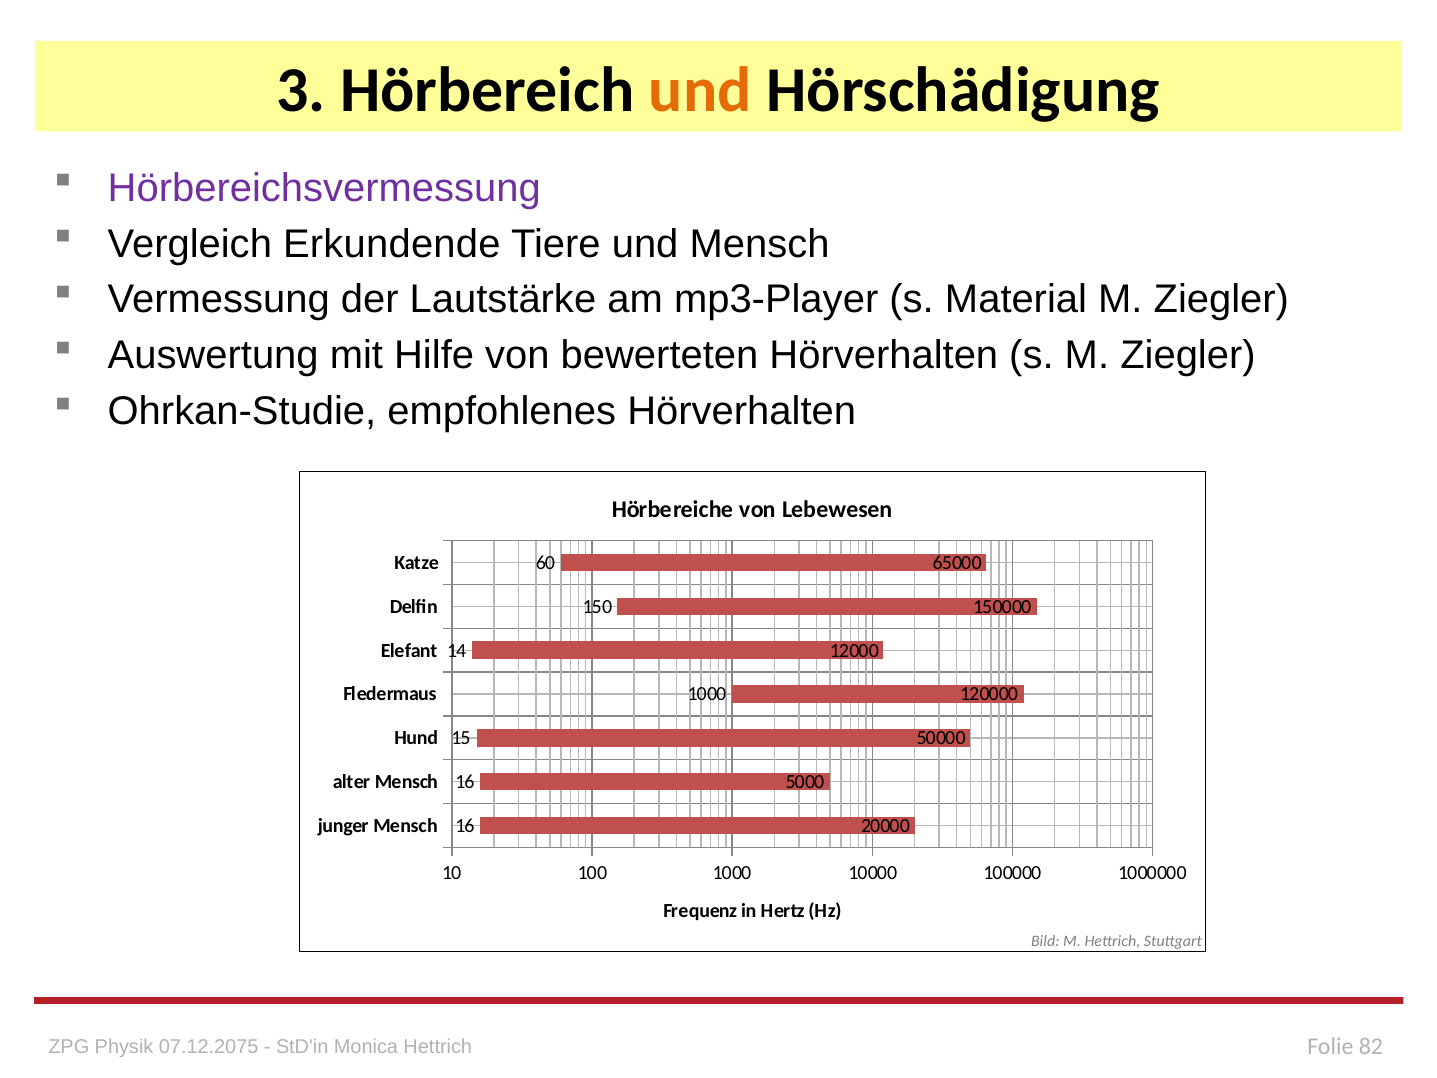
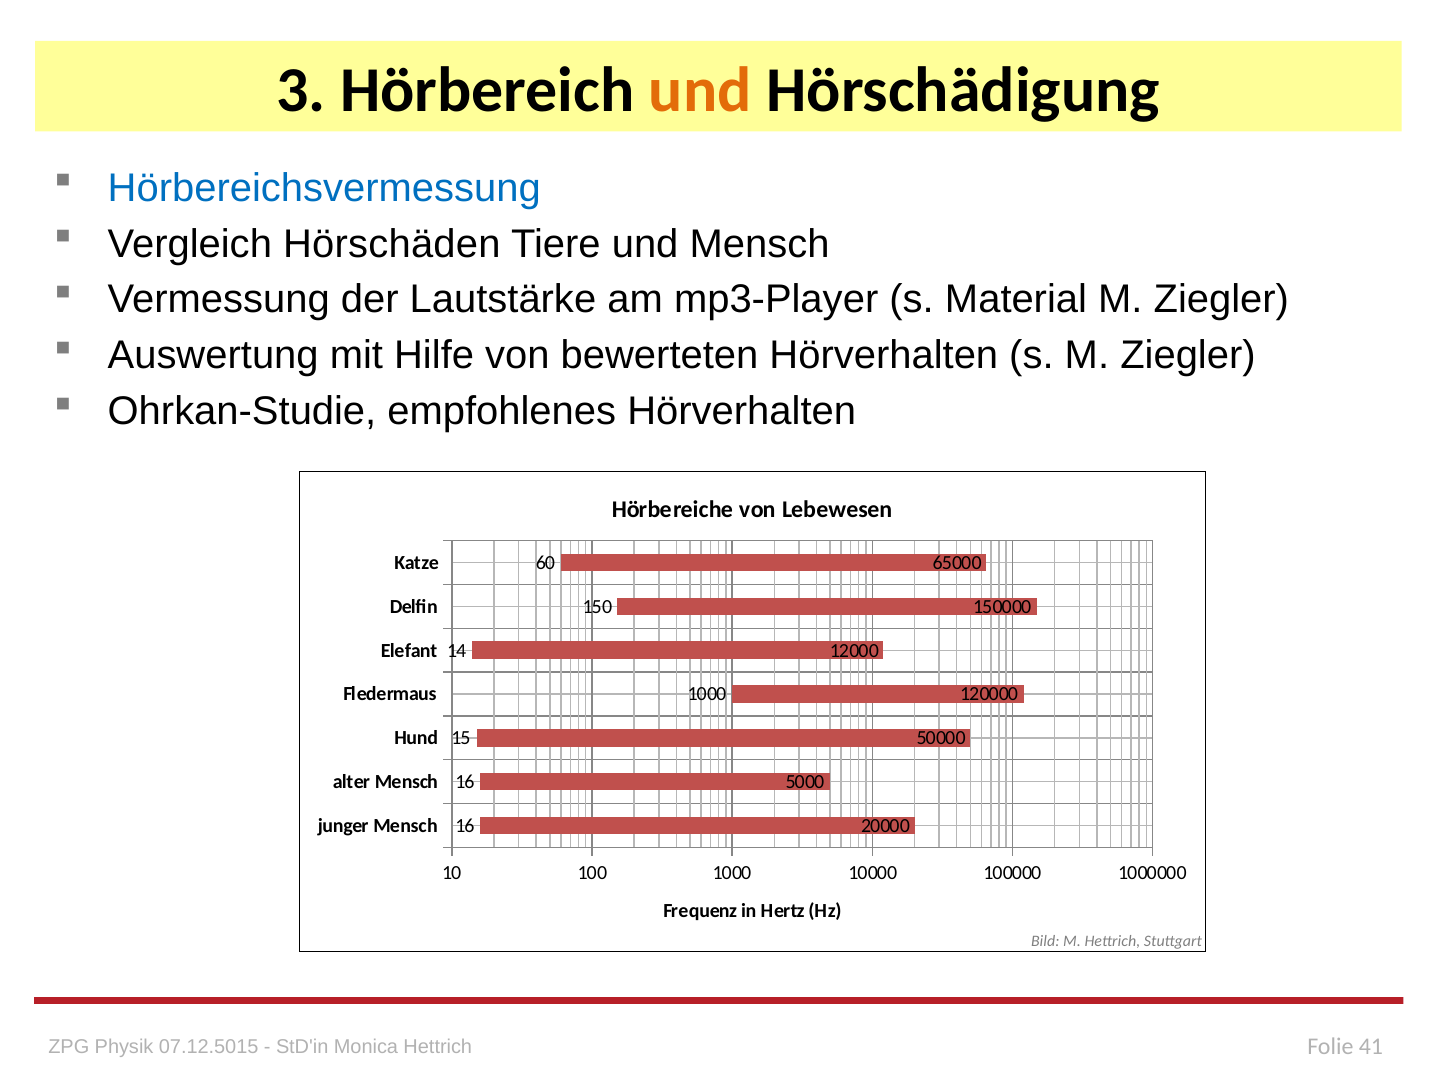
Hörbereichsvermessung colour: purple -> blue (324, 188)
Erkundende: Erkundende -> Hörschäden (392, 244)
82: 82 -> 41 (1371, 1046)
07.12.2075: 07.12.2075 -> 07.12.5015 (209, 1047)
